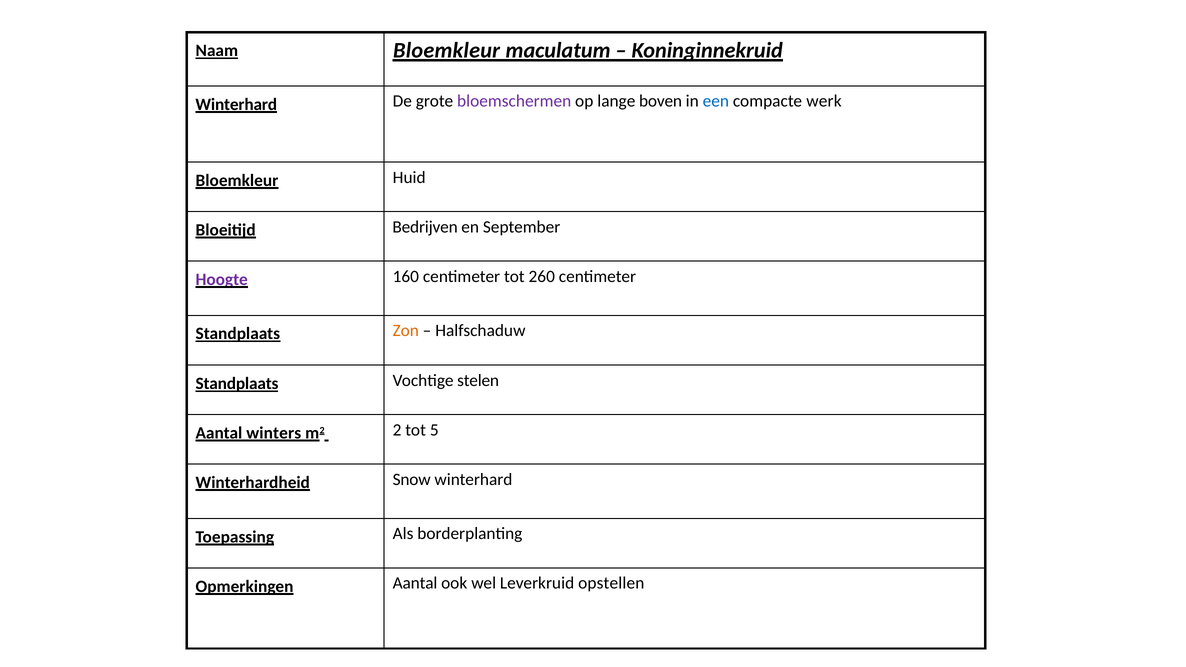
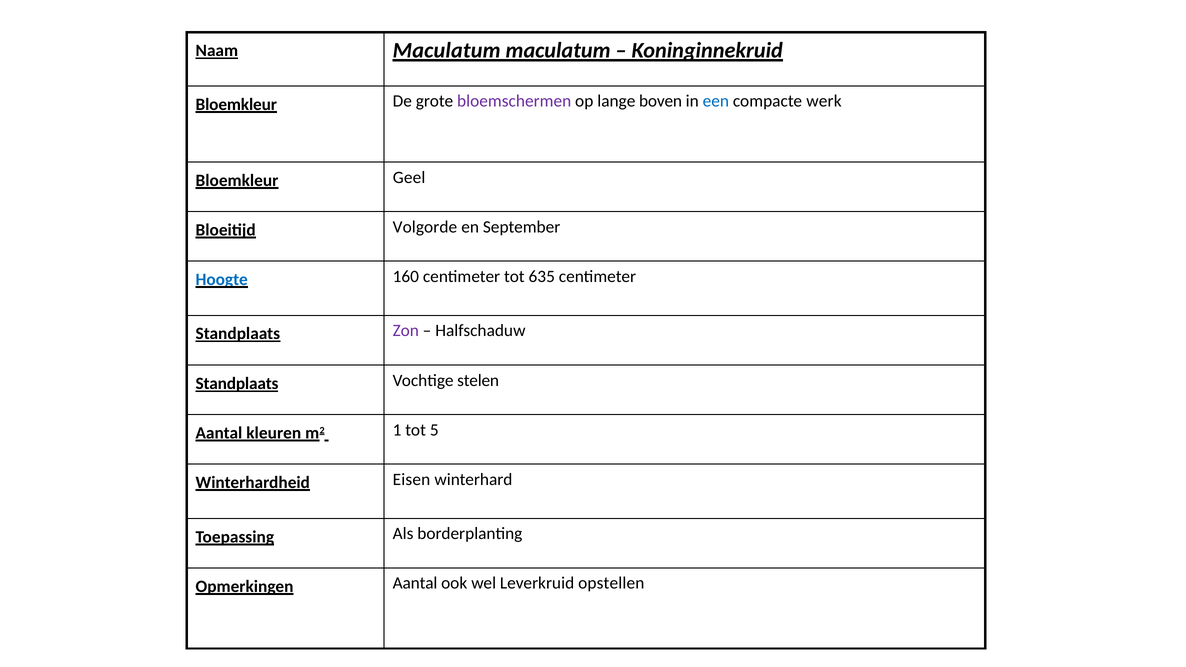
Naam Bloemkleur: Bloemkleur -> Maculatum (447, 51)
Winterhard: Winterhard -> Bloemkleur (236, 104)
Huid: Huid -> Geel (409, 177)
Bedrijven: Bedrijven -> Volgorde (425, 227)
Hoogte colour: purple -> blue (222, 280)
260: 260 -> 635 (542, 276)
Zon colour: orange -> purple (406, 331)
winters: winters -> kleuren (274, 433)
2: 2 -> 1 (397, 430)
Snow: Snow -> Eisen (412, 479)
